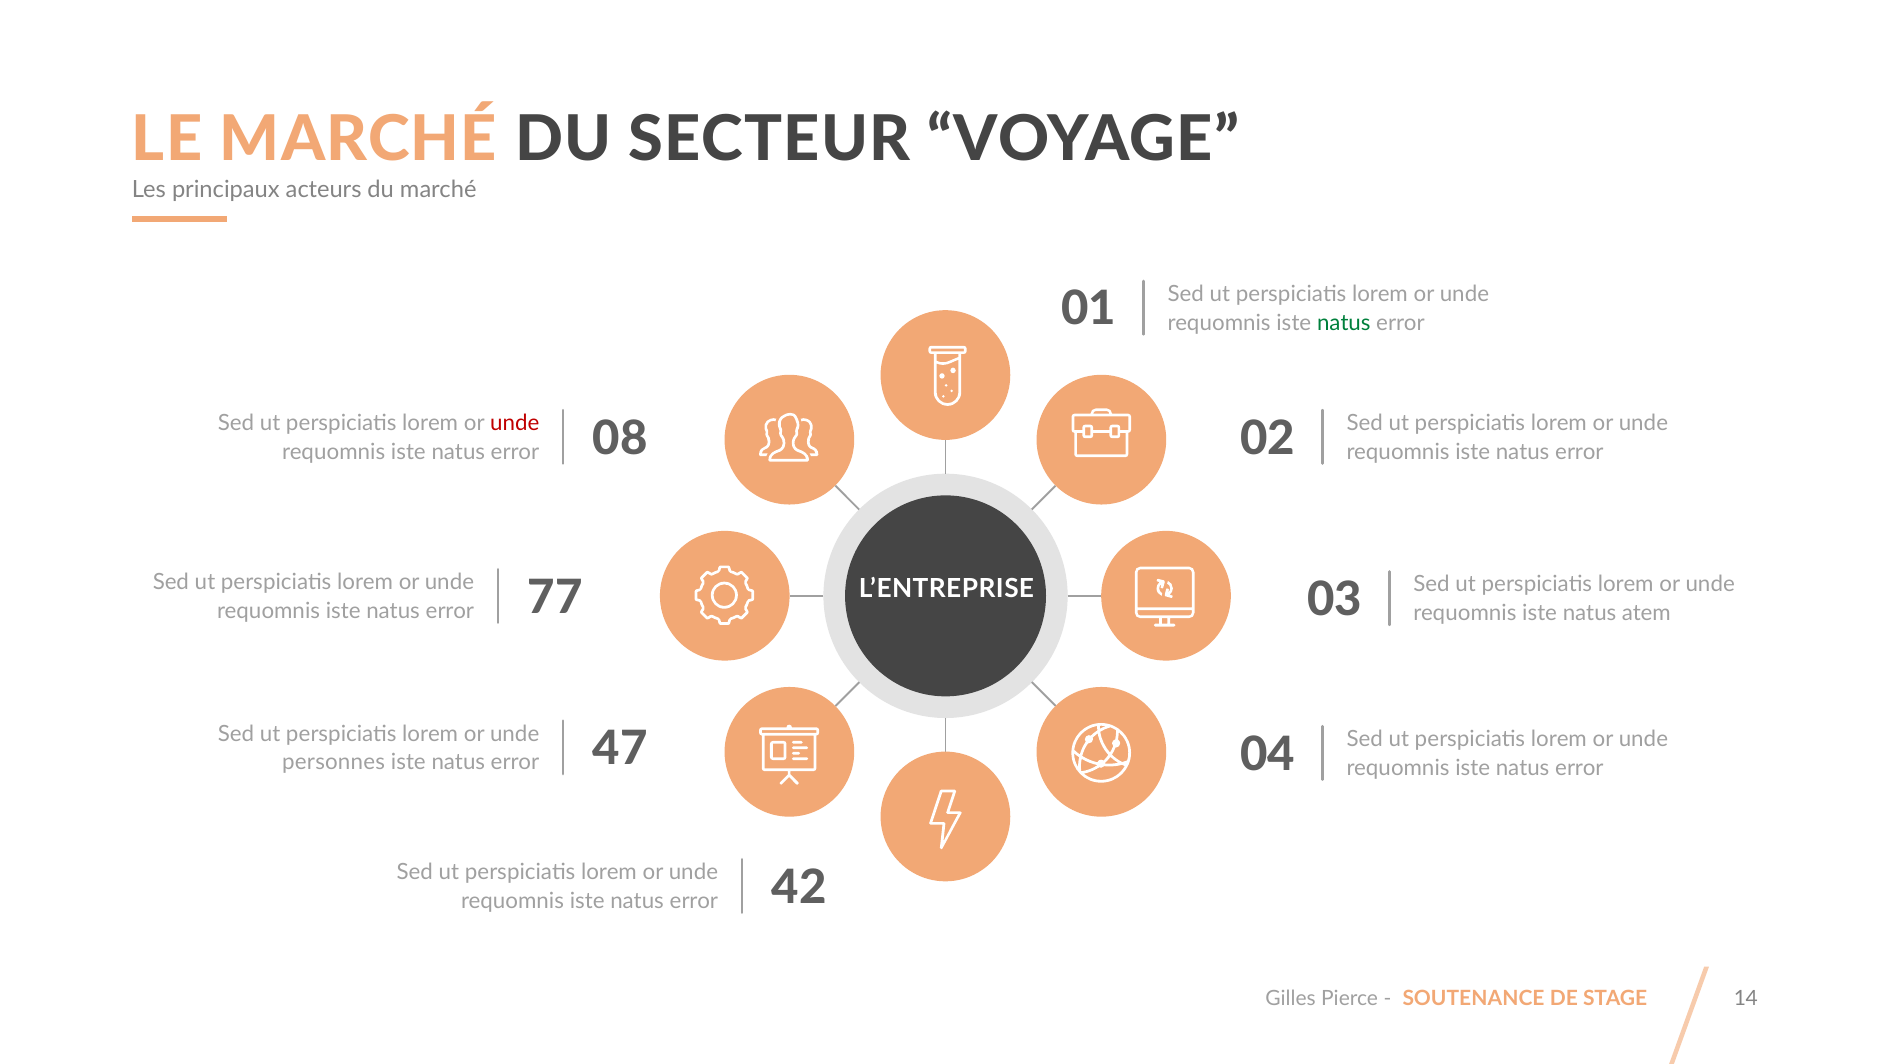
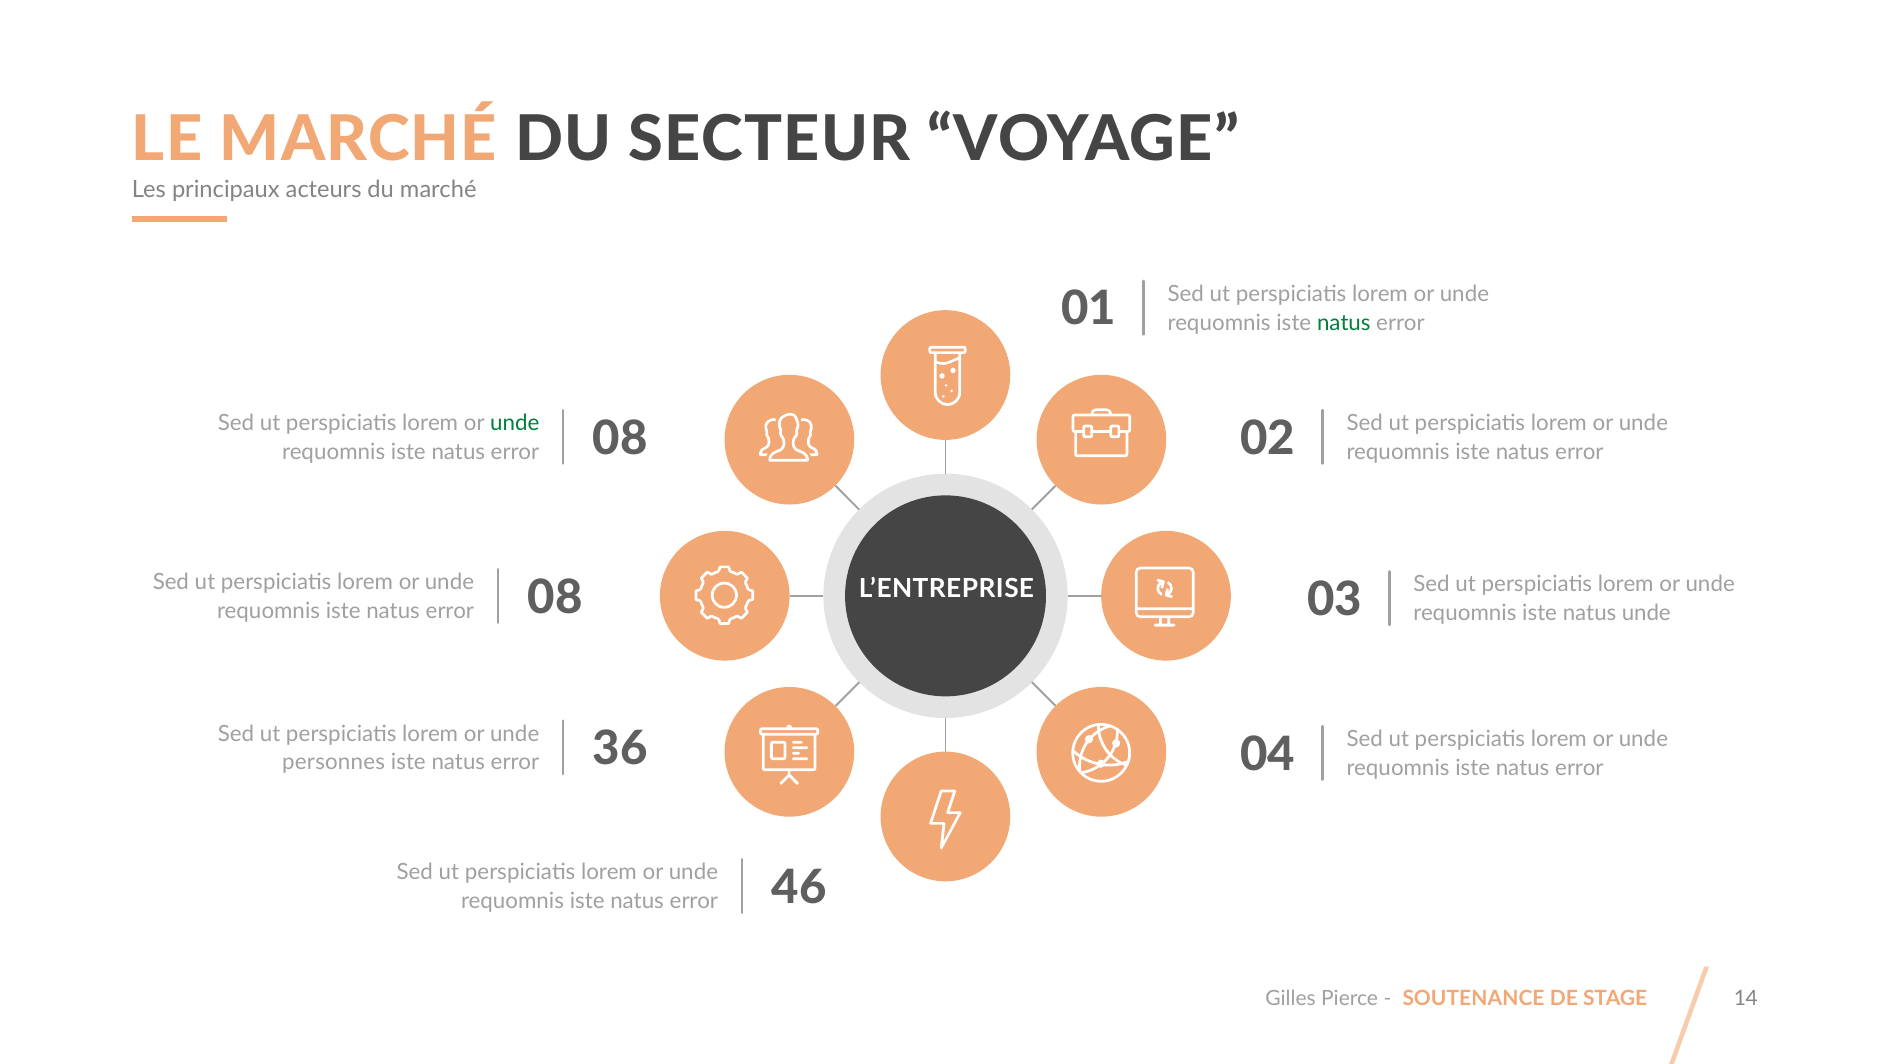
unde colour: red -> green (515, 423)
77: 77 -> 08 (555, 597)
natus atem: atem -> unde (1646, 613)
47: 47 -> 36 (620, 749)
42: 42 -> 46 (799, 887)
